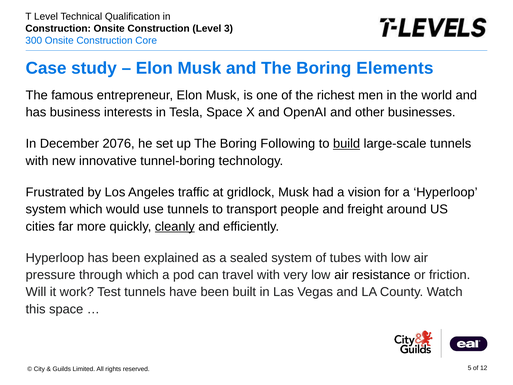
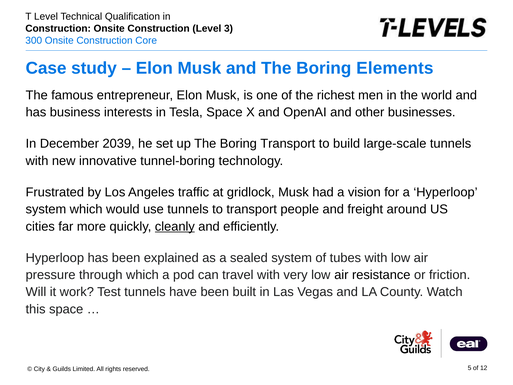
2076: 2076 -> 2039 (119, 144)
Boring Following: Following -> Transport (288, 144)
build underline: present -> none (347, 144)
